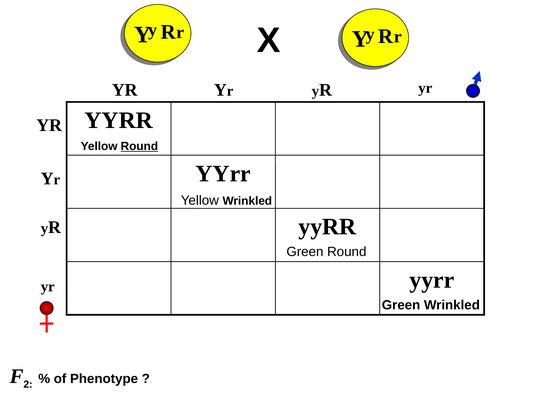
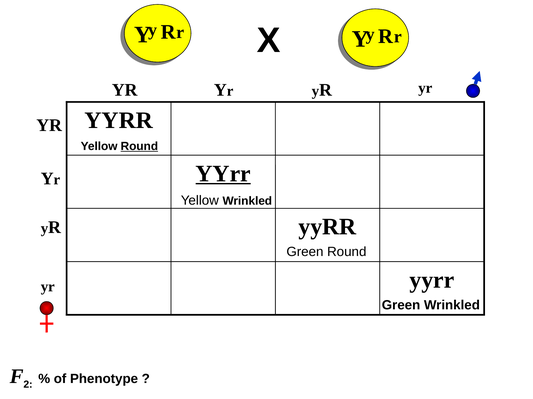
YYrr underline: none -> present (223, 174)
